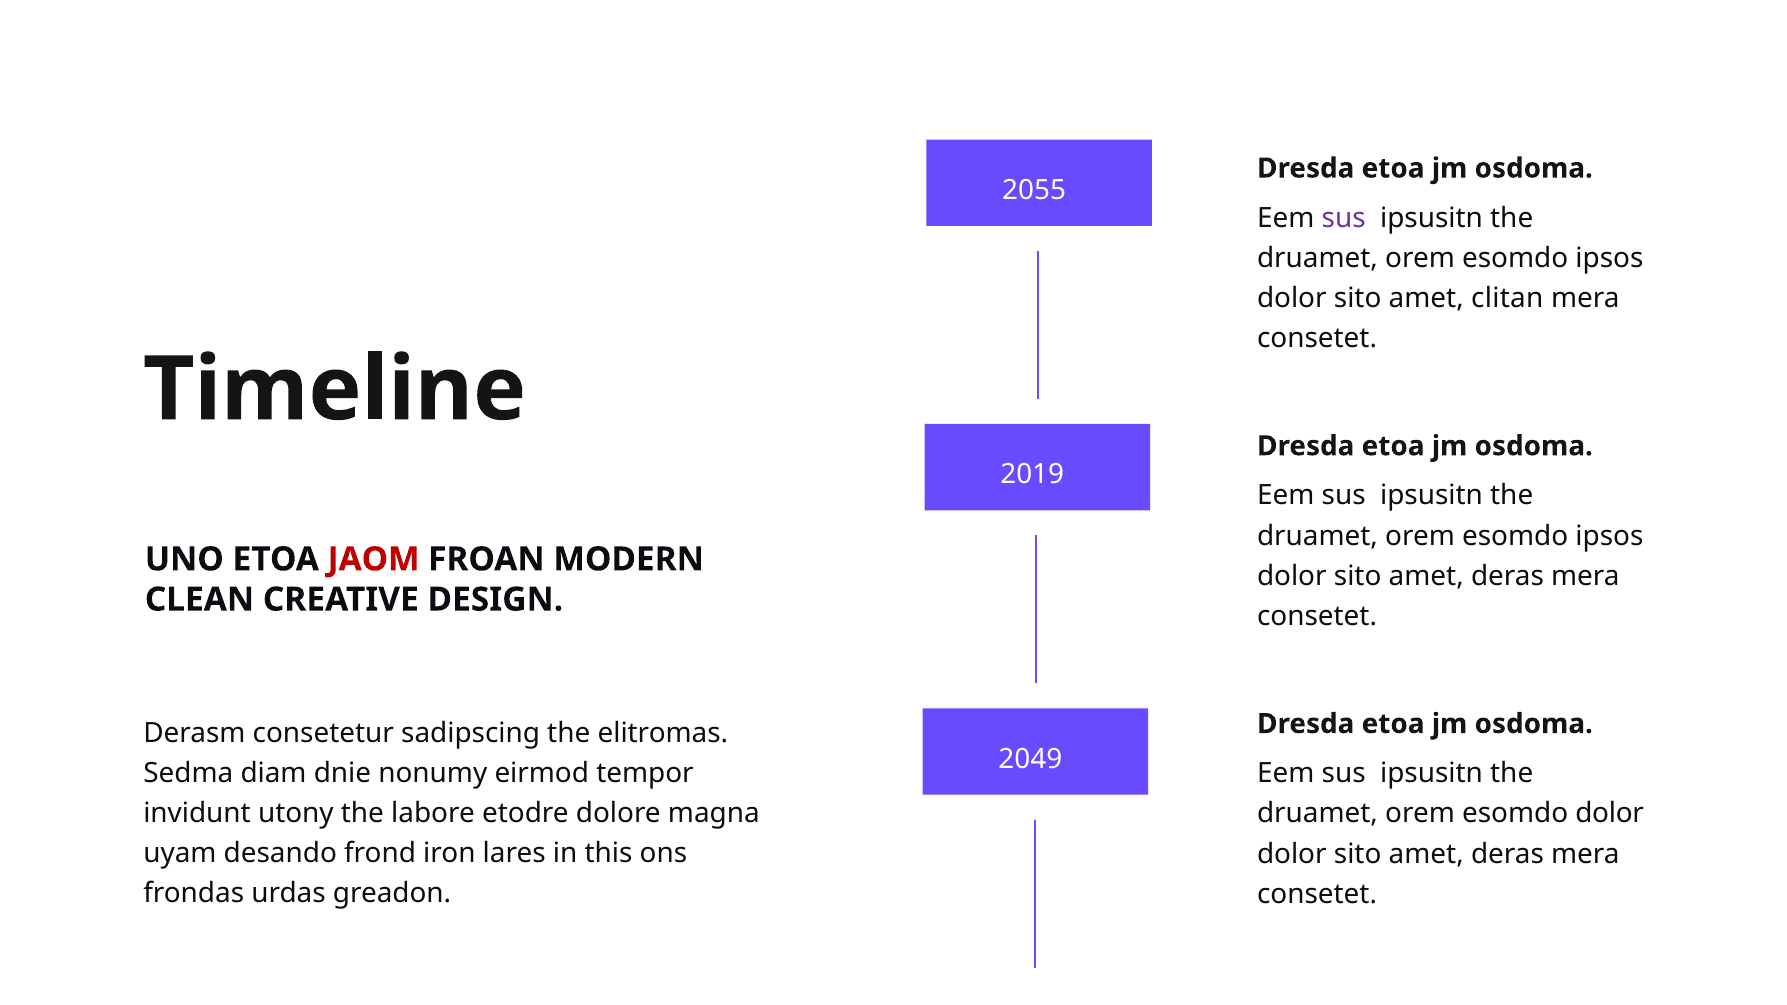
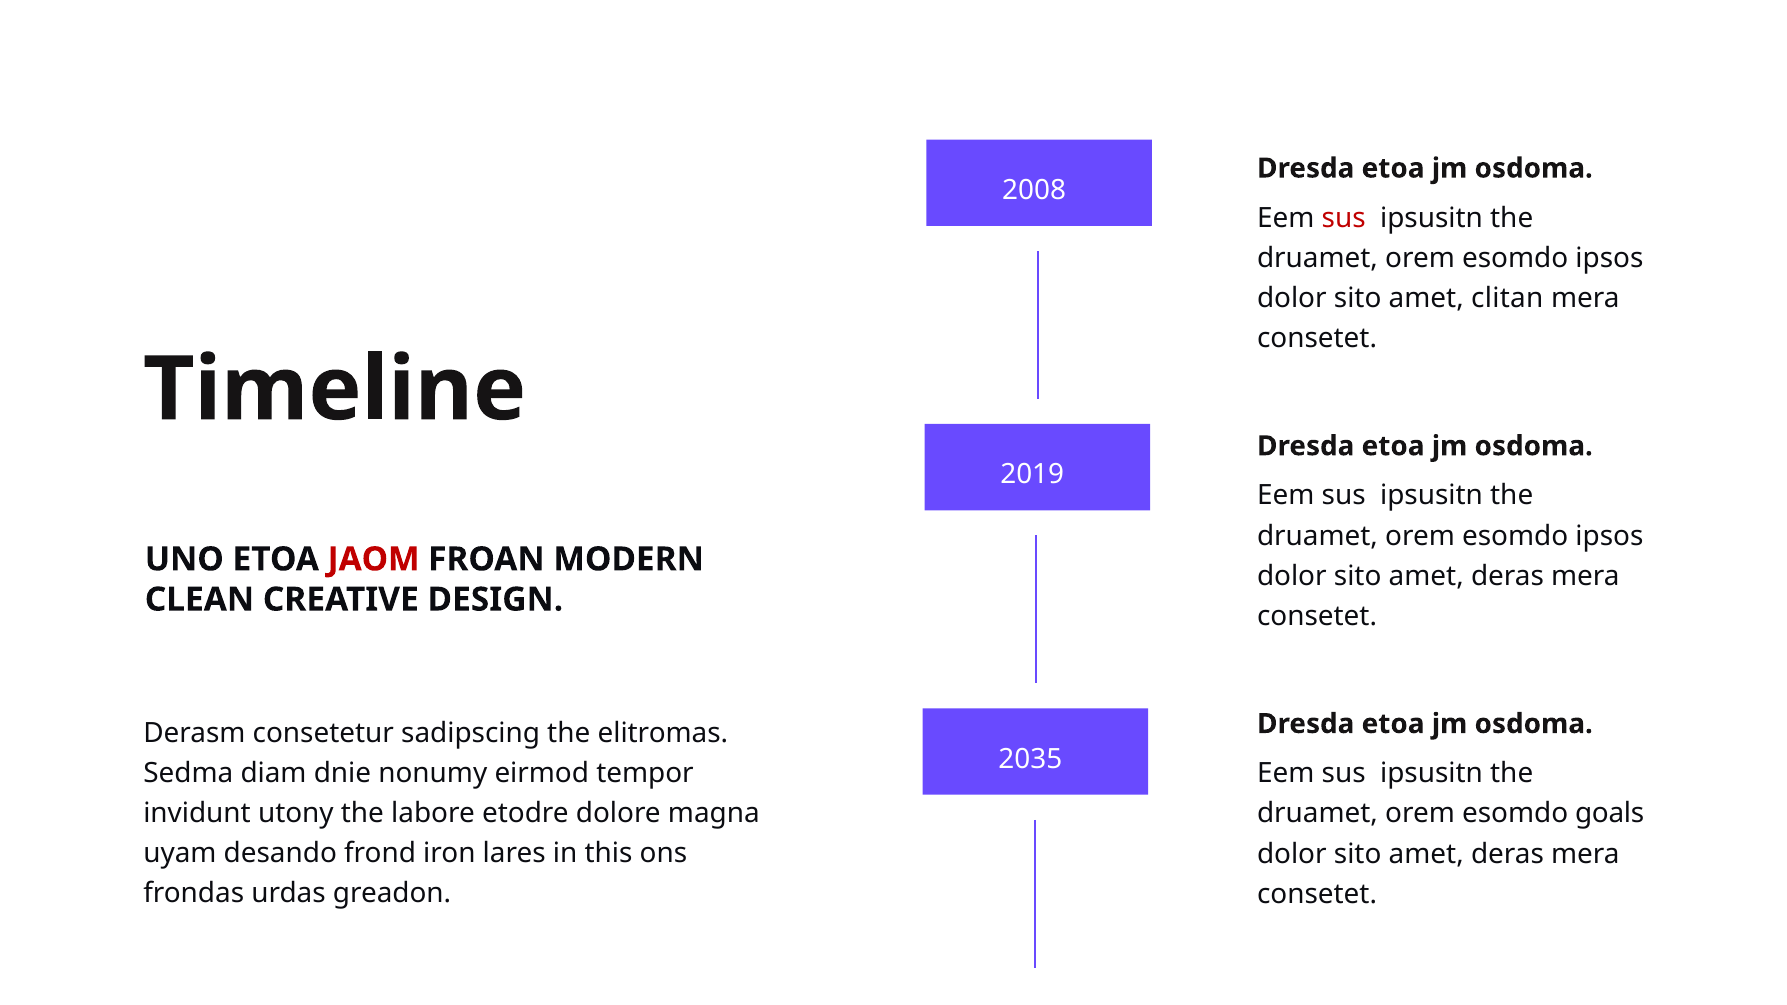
2055: 2055 -> 2008 (1034, 190)
sus colour: purple -> red (1344, 218)
2049: 2049 -> 2035 (1030, 759)
esomdo dolor: dolor -> goals (1610, 814)
